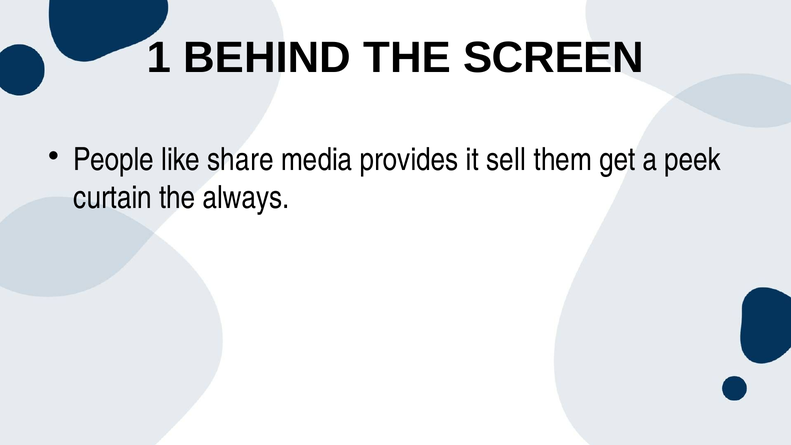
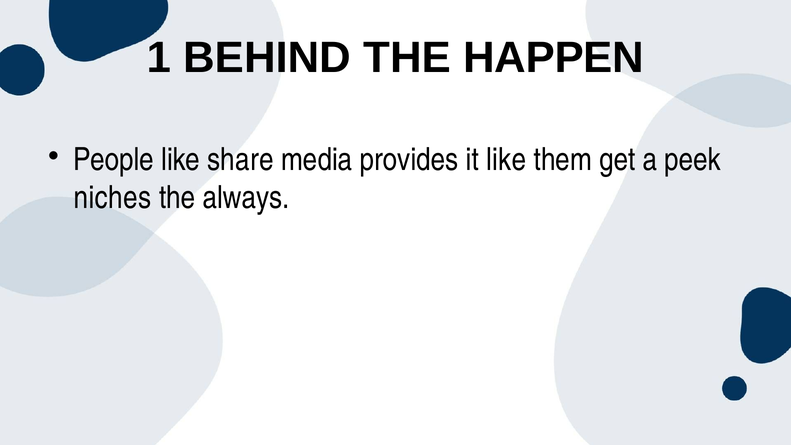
SCREEN: SCREEN -> HAPPEN (553, 58)
it sell: sell -> like (506, 160)
curtain: curtain -> niches (113, 198)
